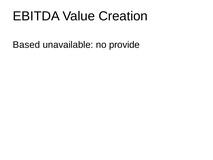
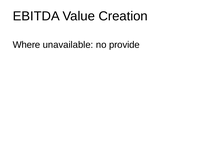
Based: Based -> Where (26, 45)
